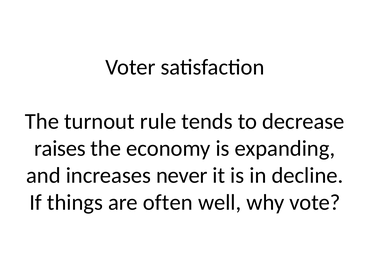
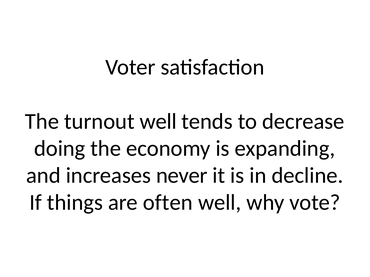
turnout rule: rule -> well (158, 122)
raises: raises -> doing (60, 149)
